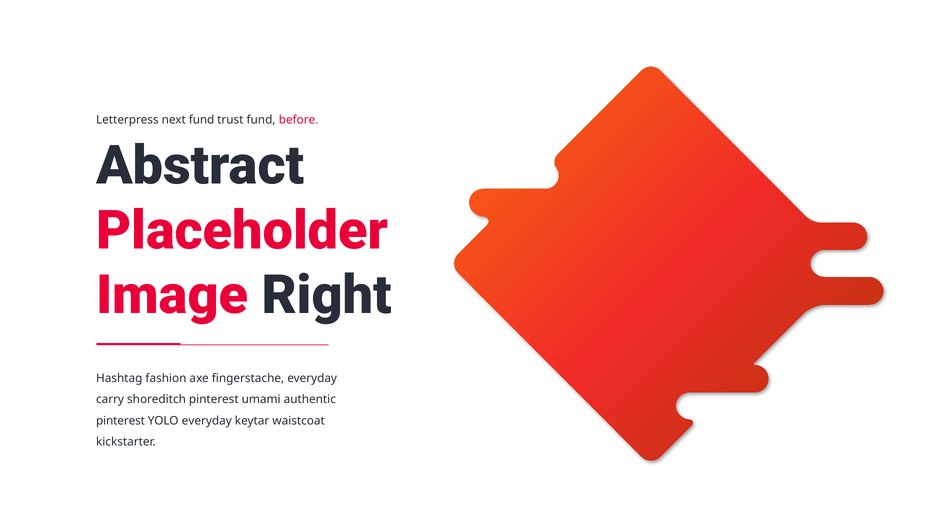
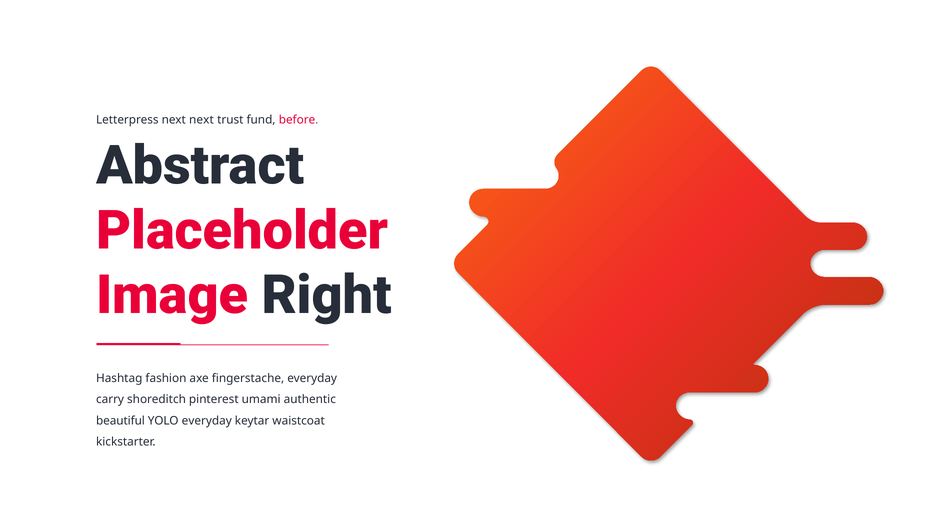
next fund: fund -> next (201, 120)
pinterest: pinterest -> beautiful (120, 421)
